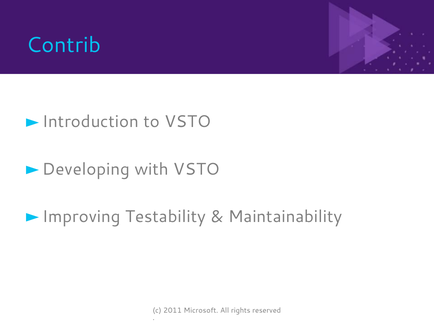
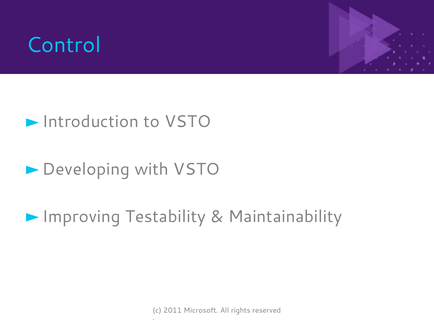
Contrib: Contrib -> Control (64, 45)
